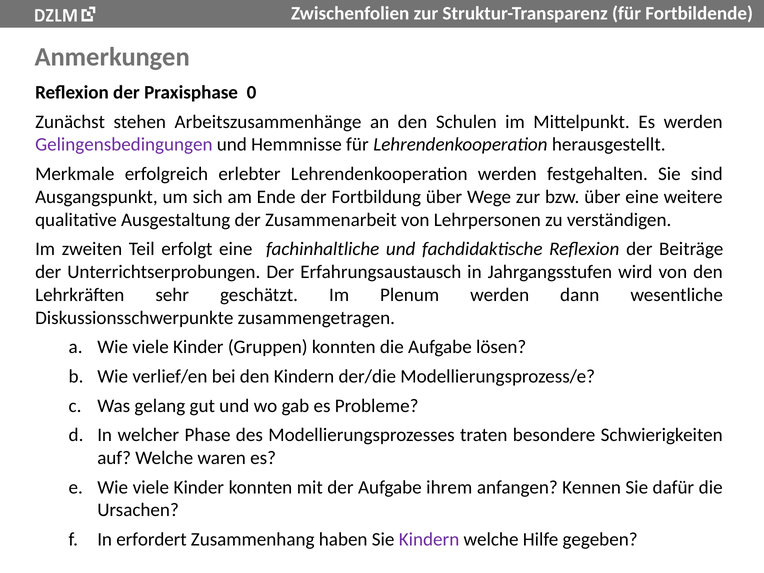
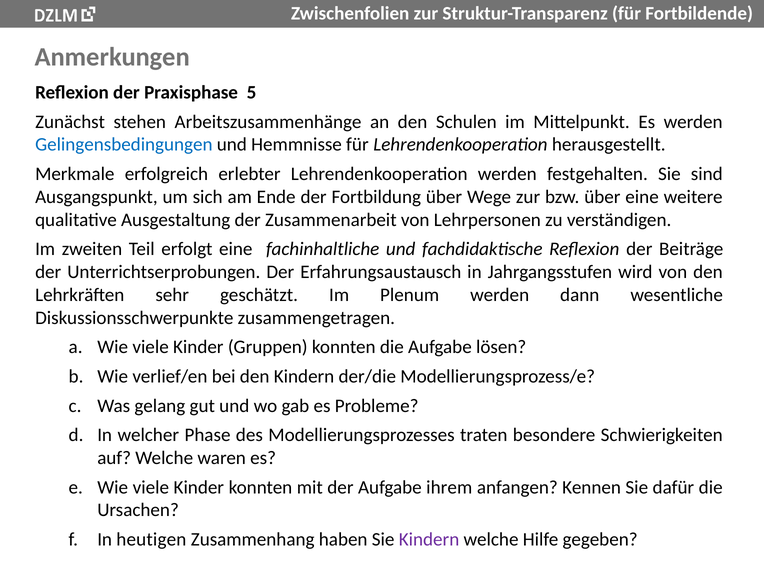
0: 0 -> 5 (251, 92)
Gelingensbedingungen colour: purple -> blue (124, 145)
erfordert: erfordert -> heutigen (151, 539)
